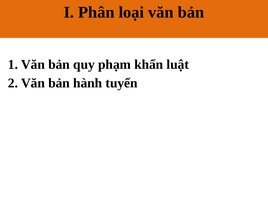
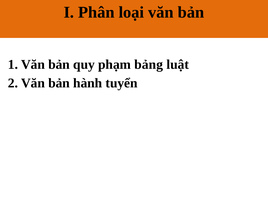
khẩn: khẩn -> bảng (149, 64)
